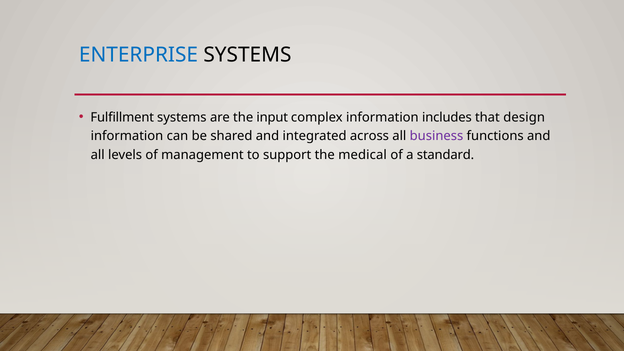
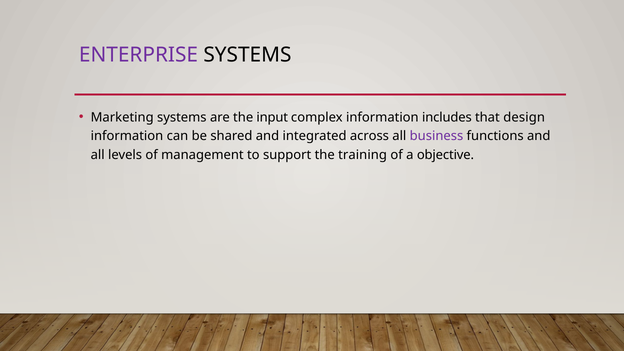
ENTERPRISE colour: blue -> purple (138, 55)
Fulfillment: Fulfillment -> Marketing (122, 117)
medical: medical -> training (363, 155)
standard: standard -> objective (445, 155)
